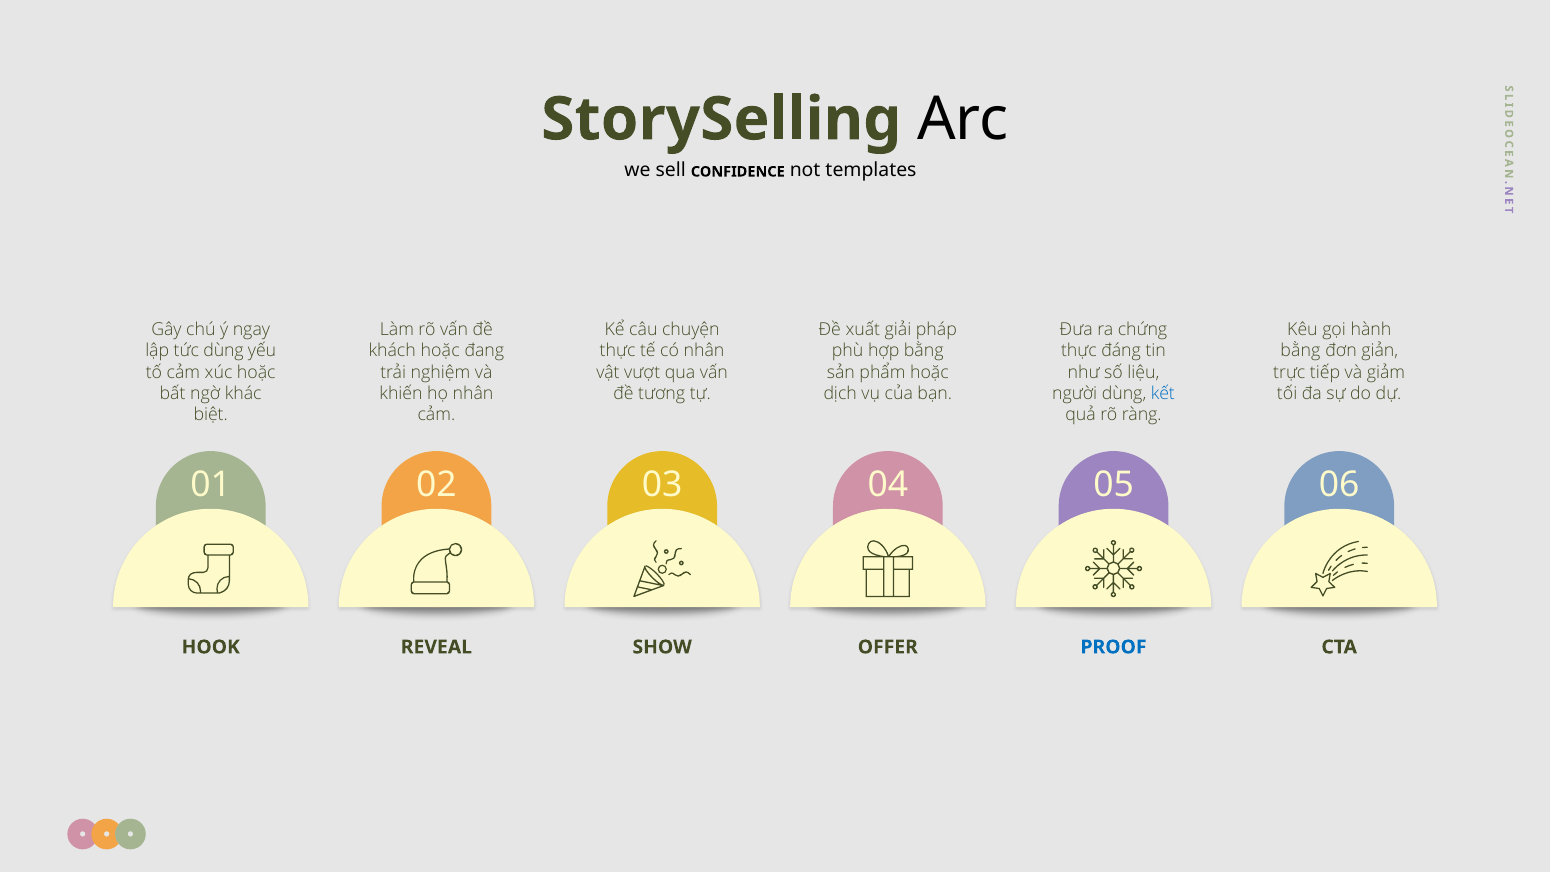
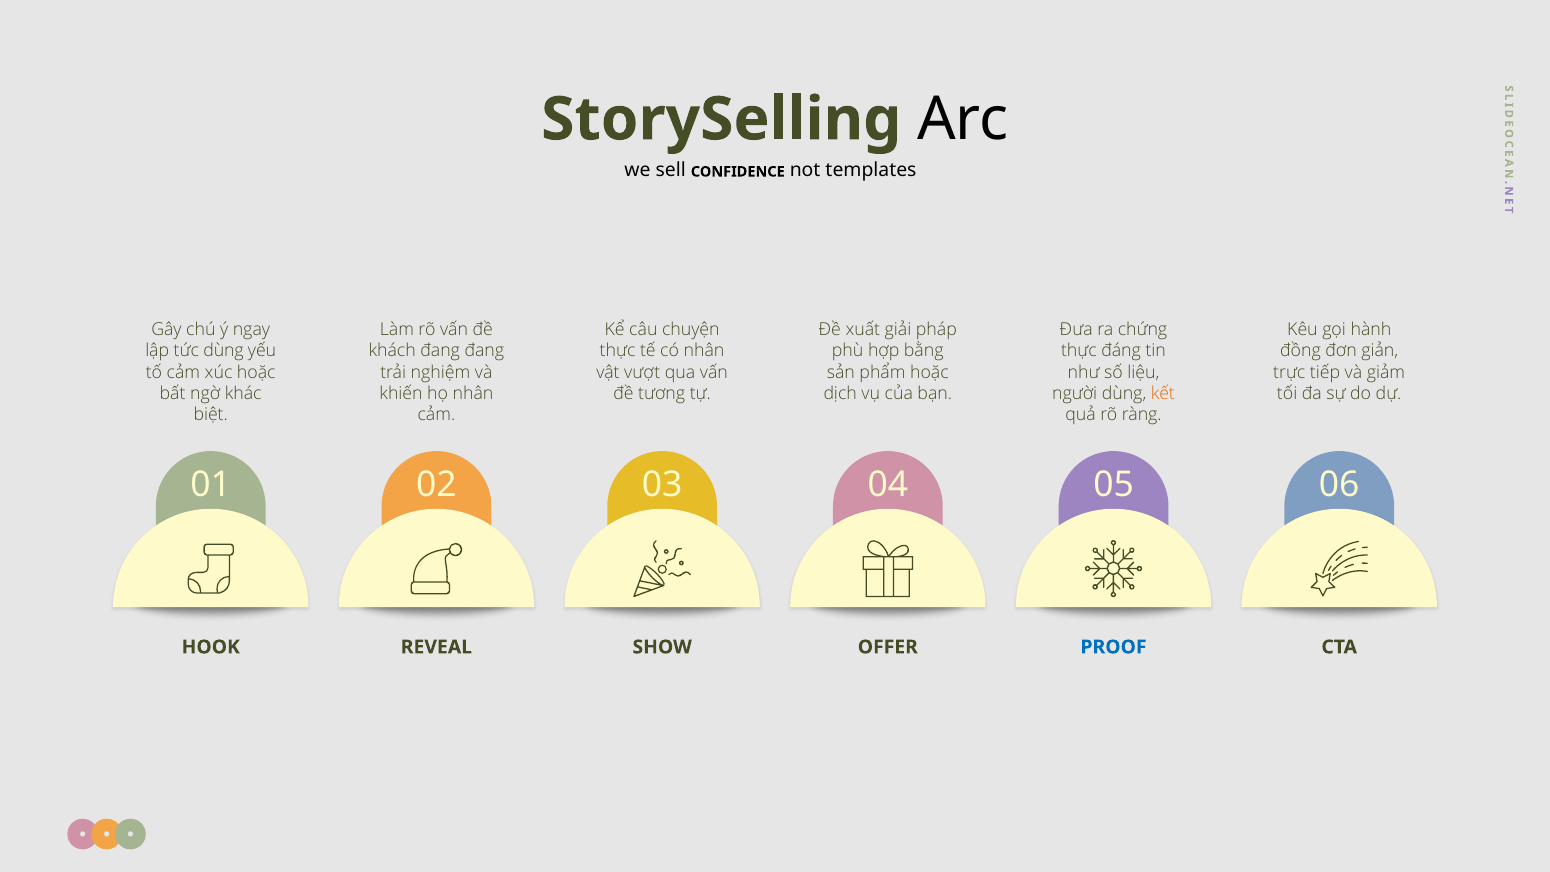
khách hoặc: hoặc -> đang (440, 351)
bằng: bằng -> đồng (1300, 351)
kết colour: blue -> orange (1163, 394)
